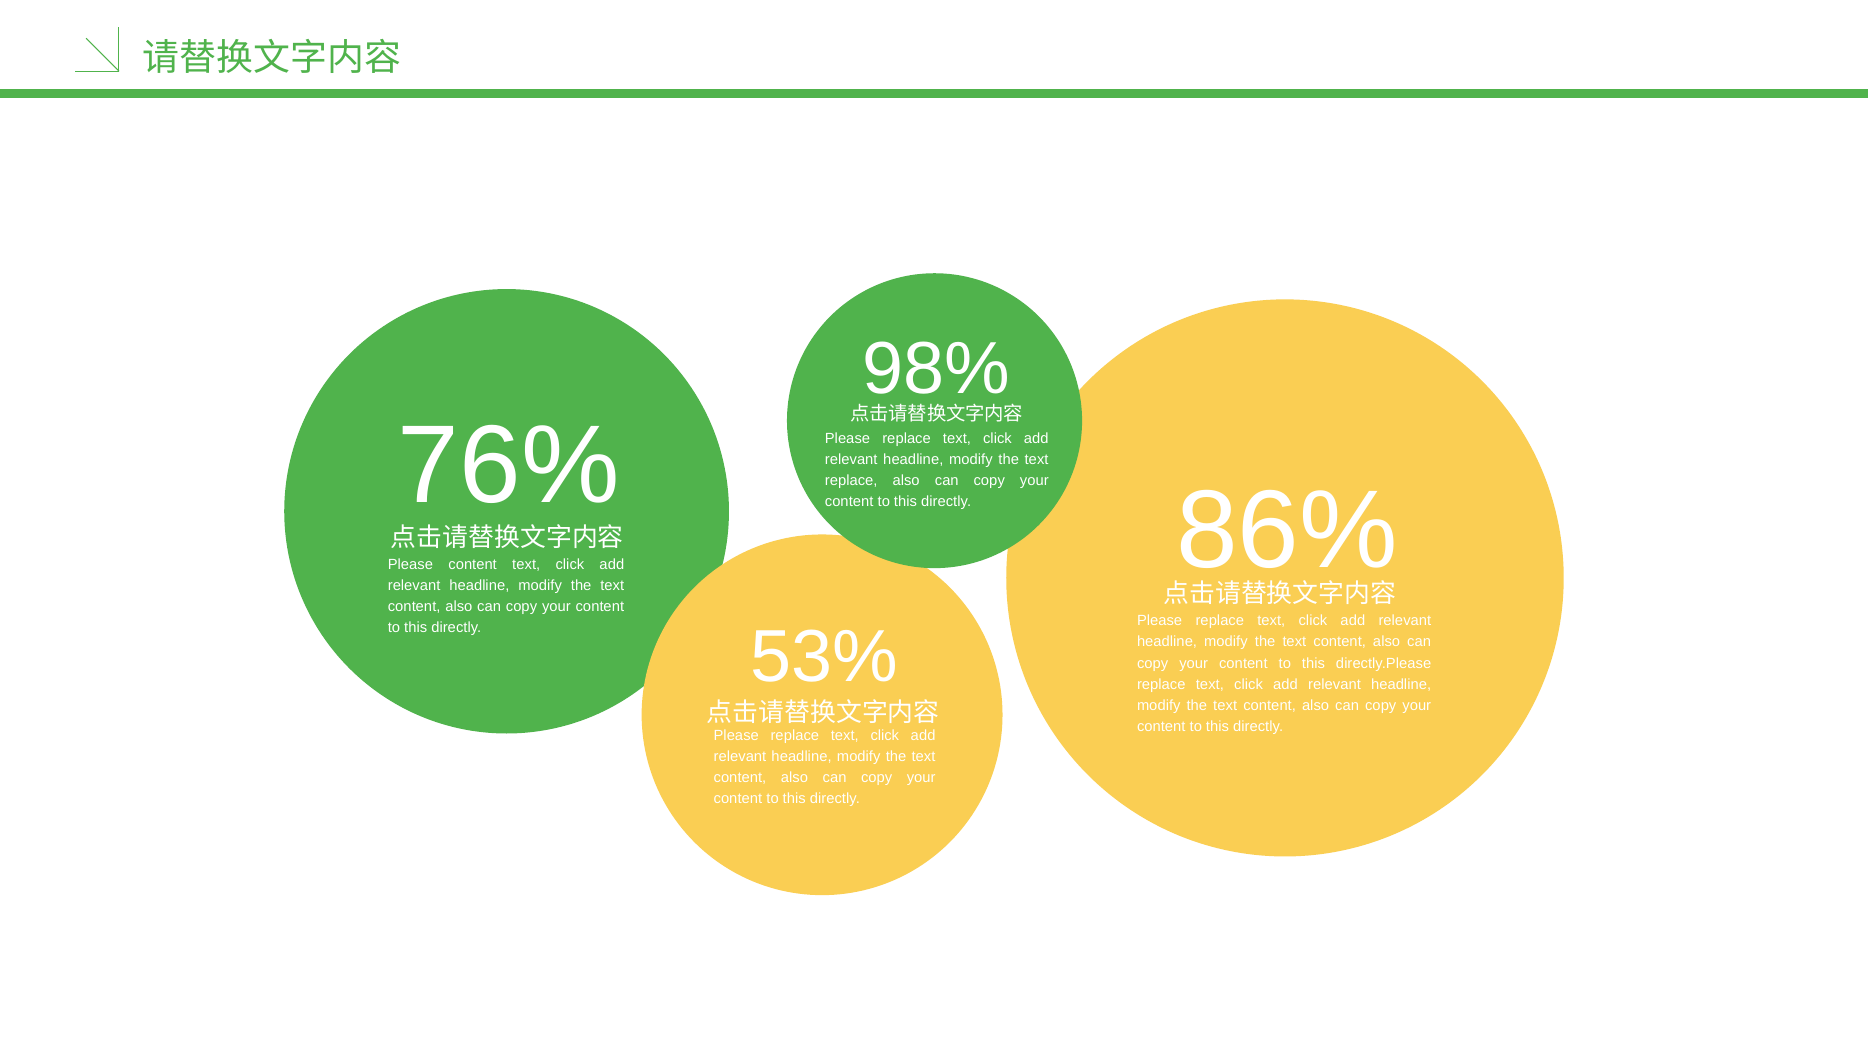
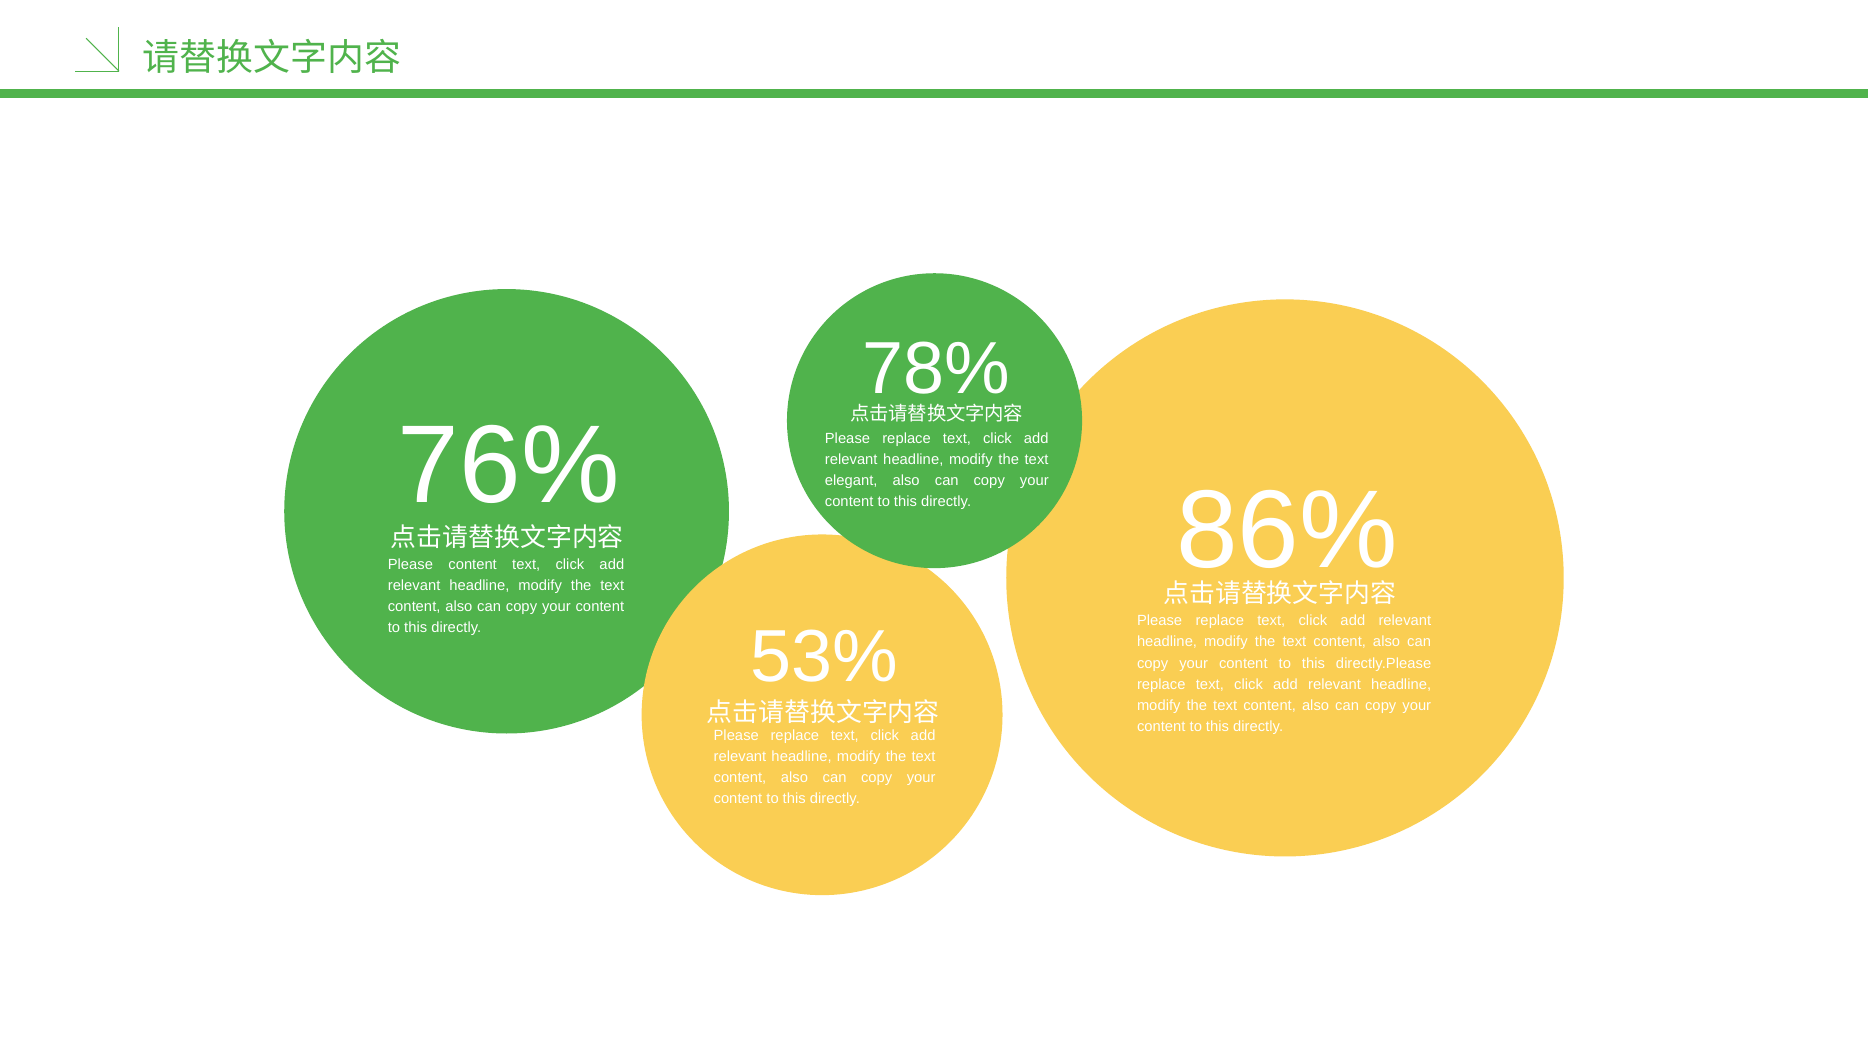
98%: 98% -> 78% (936, 369)
replace: replace -> elegant (851, 481)
